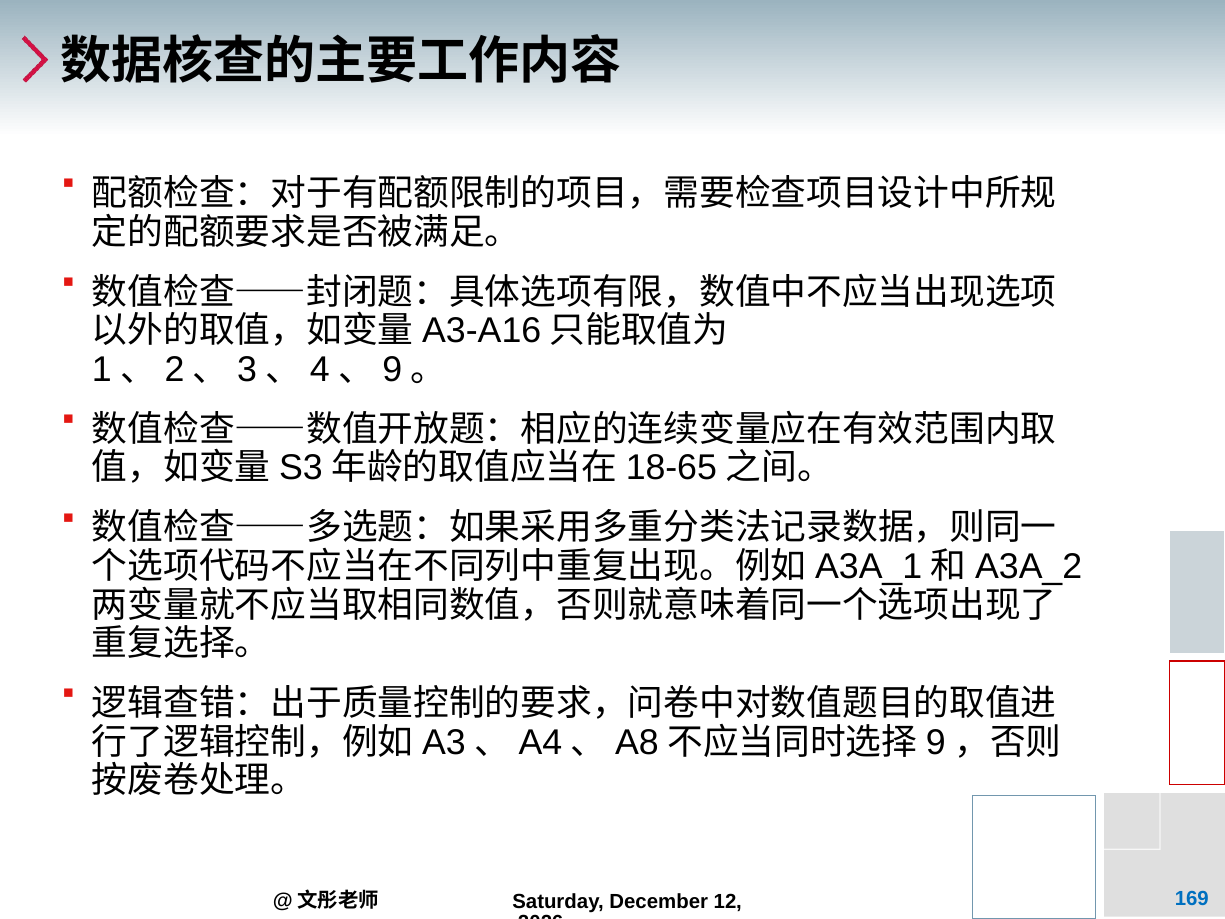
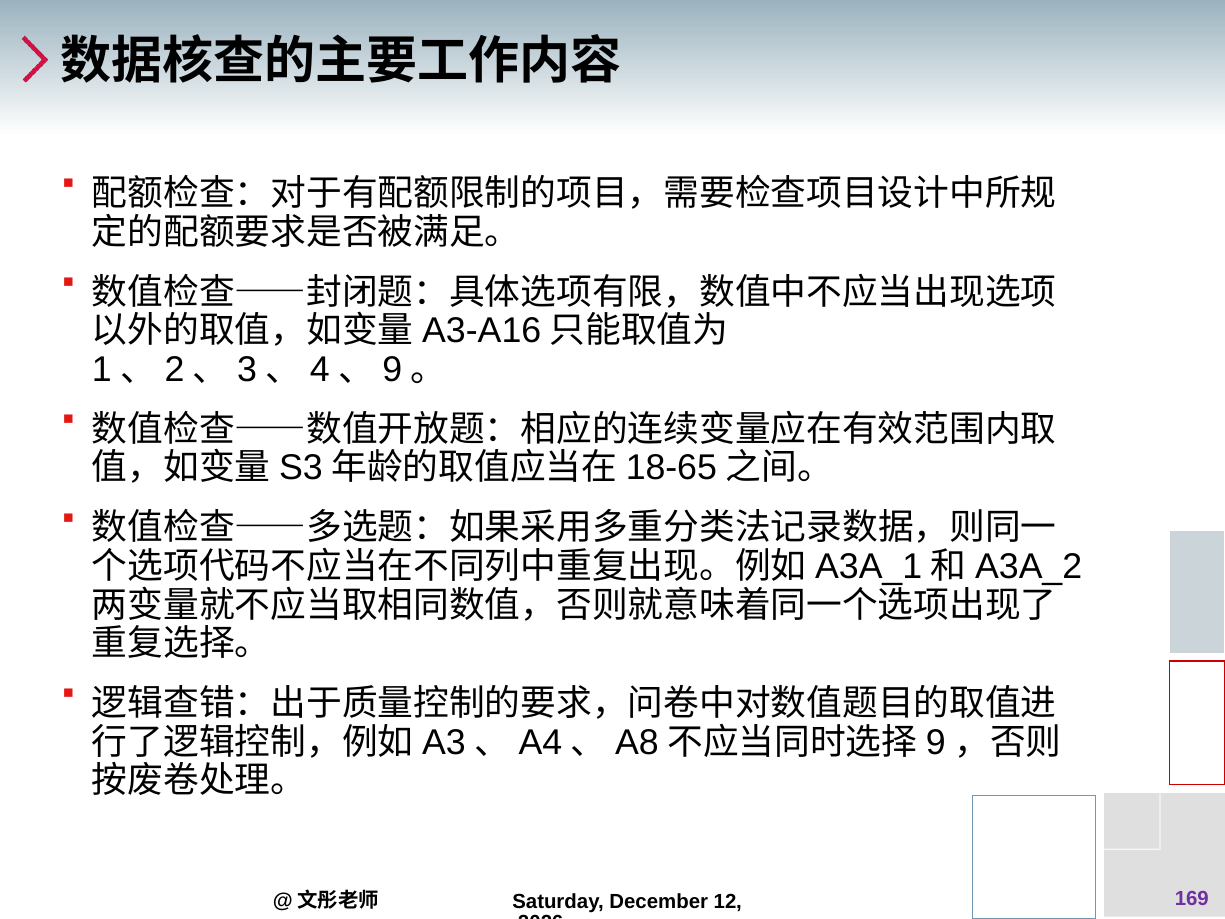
169 colour: blue -> purple (1192, 899)
